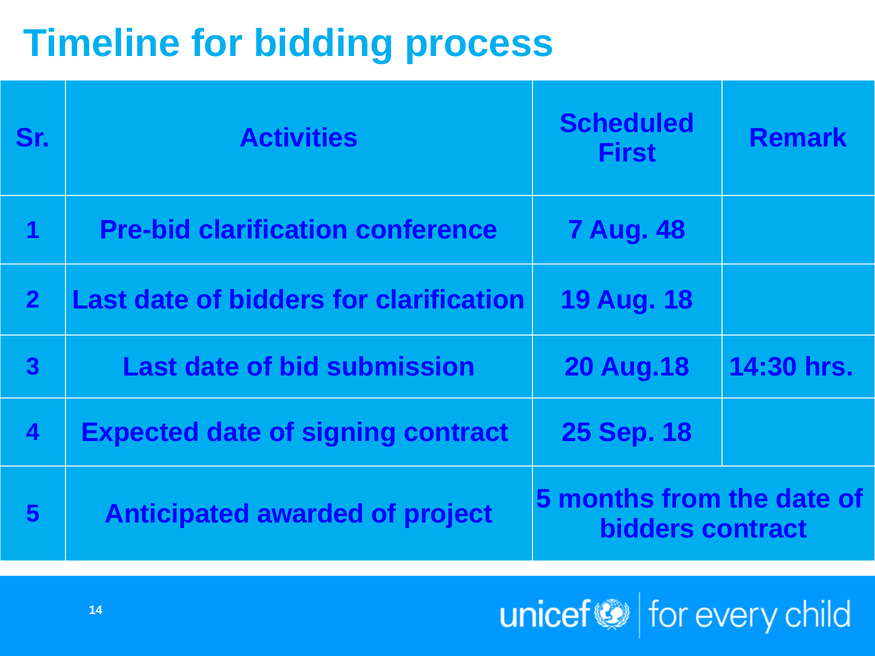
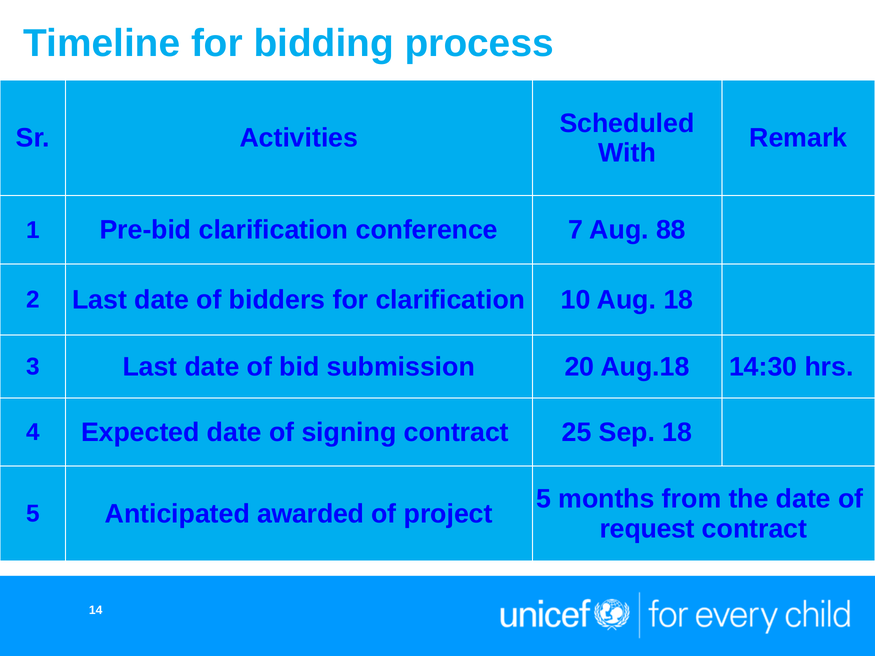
First: First -> With (627, 153)
48: 48 -> 88 (671, 230)
19: 19 -> 10 (576, 300)
bidders: bidders -> request (647, 529)
